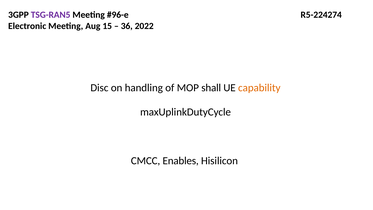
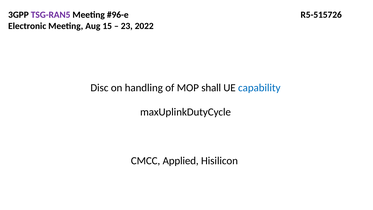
R5-224274: R5-224274 -> R5-515726 (321, 15)
36: 36 -> 23 (127, 26)
capability colour: orange -> blue (259, 88)
Enables: Enables -> Applied (181, 161)
